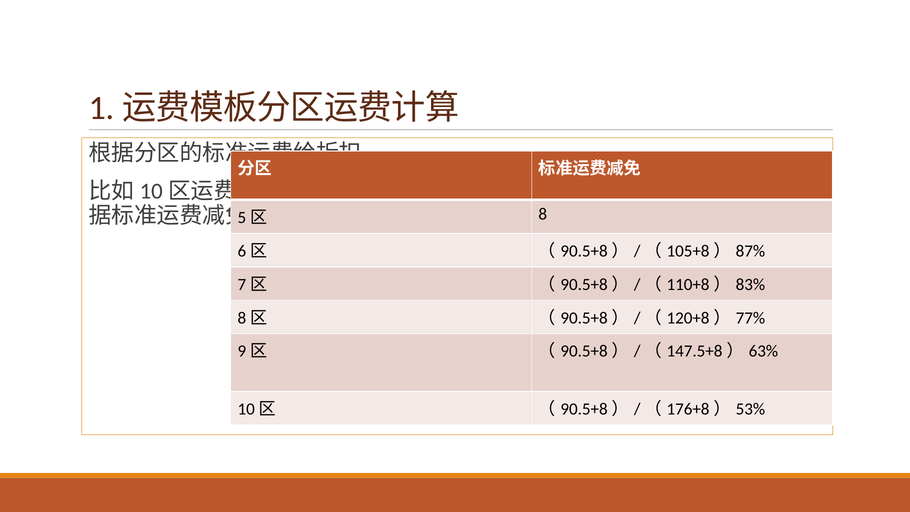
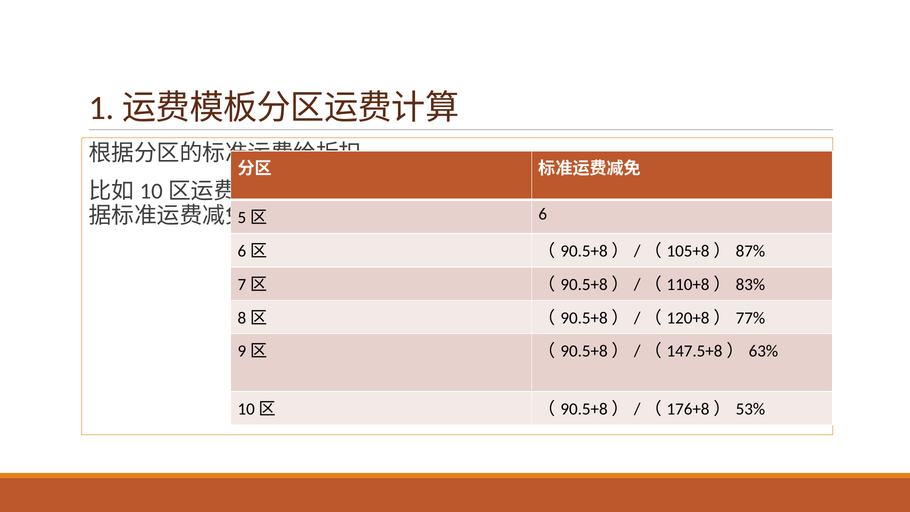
8: 8 -> 6 (543, 214)
